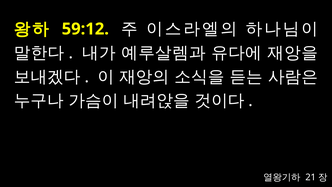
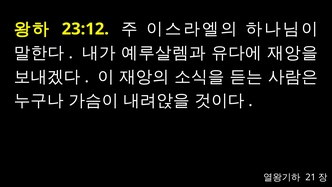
59:12: 59:12 -> 23:12 (85, 29)
